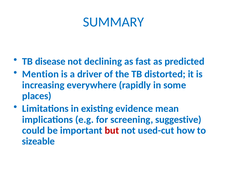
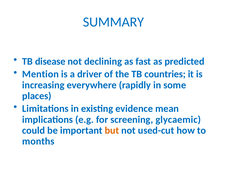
distorted: distorted -> countries (165, 74)
suggestive: suggestive -> glycaemic (178, 120)
but colour: red -> orange (112, 131)
sizeable: sizeable -> months (38, 141)
